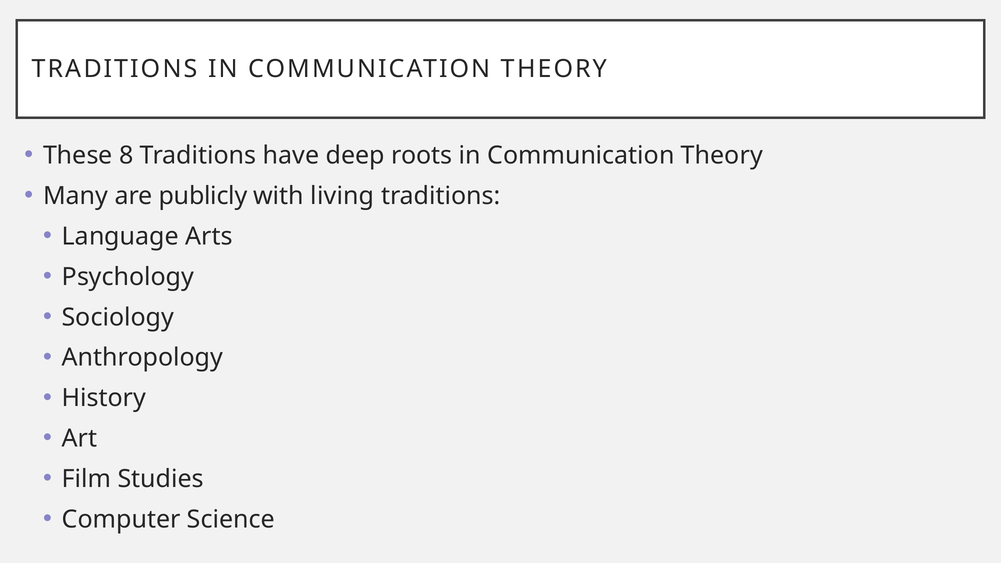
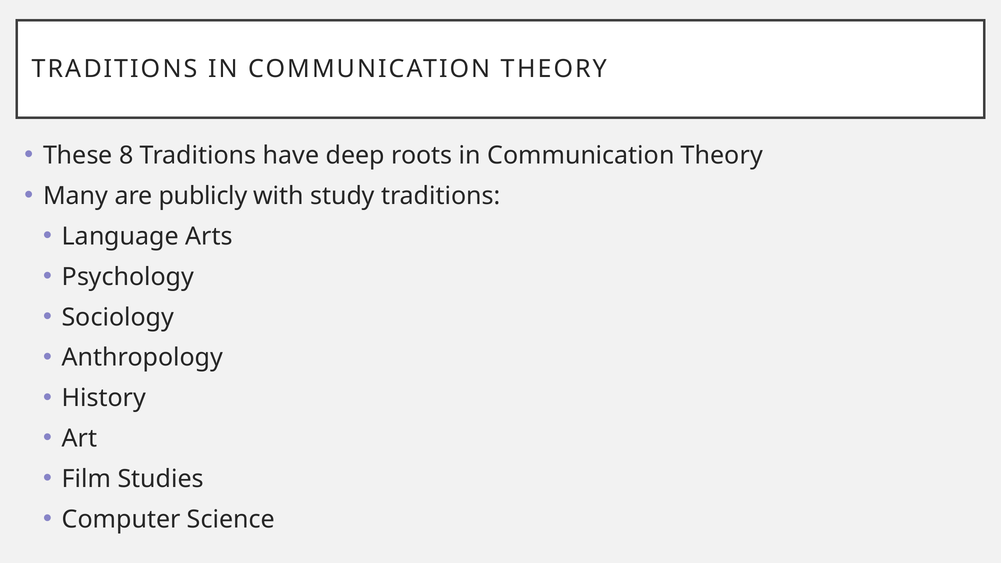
living: living -> study (343, 196)
